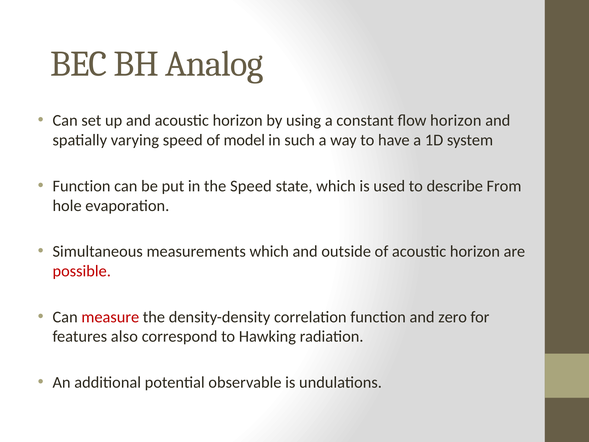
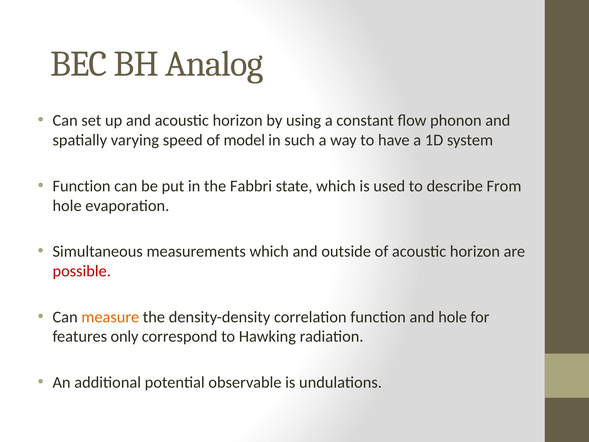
flow horizon: horizon -> phonon (456, 120)
the Speed: Speed -> Fabbri (251, 186)
measure colour: red -> orange (110, 317)
and zero: zero -> hole (453, 317)
also: also -> only (125, 336)
